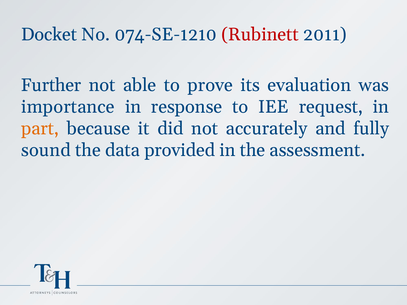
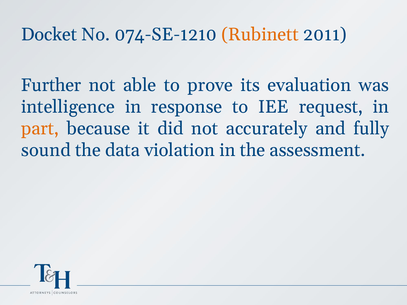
Rubinett colour: red -> orange (260, 35)
importance: importance -> intelligence (68, 107)
provided: provided -> violation (180, 150)
